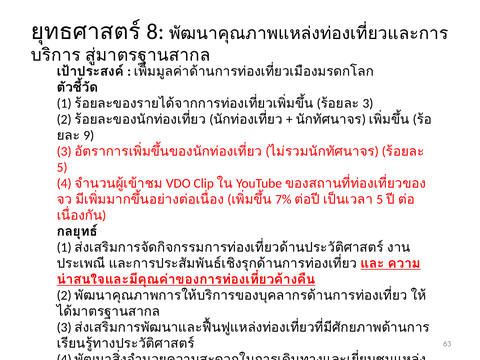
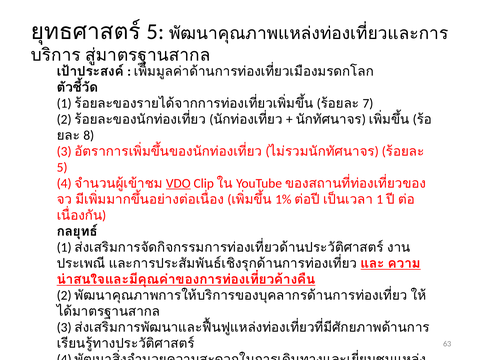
8: 8 -> 5 (155, 32)
3: 3 -> 7 (368, 103)
9: 9 -> 8 (89, 135)
VDO underline: none -> present (178, 183)
7%: 7% -> 1% (283, 199)
5: 5 -> 1 (380, 199)
